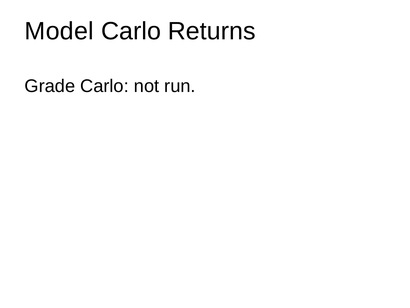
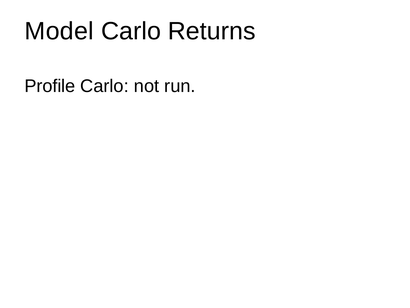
Grade: Grade -> Profile (50, 86)
